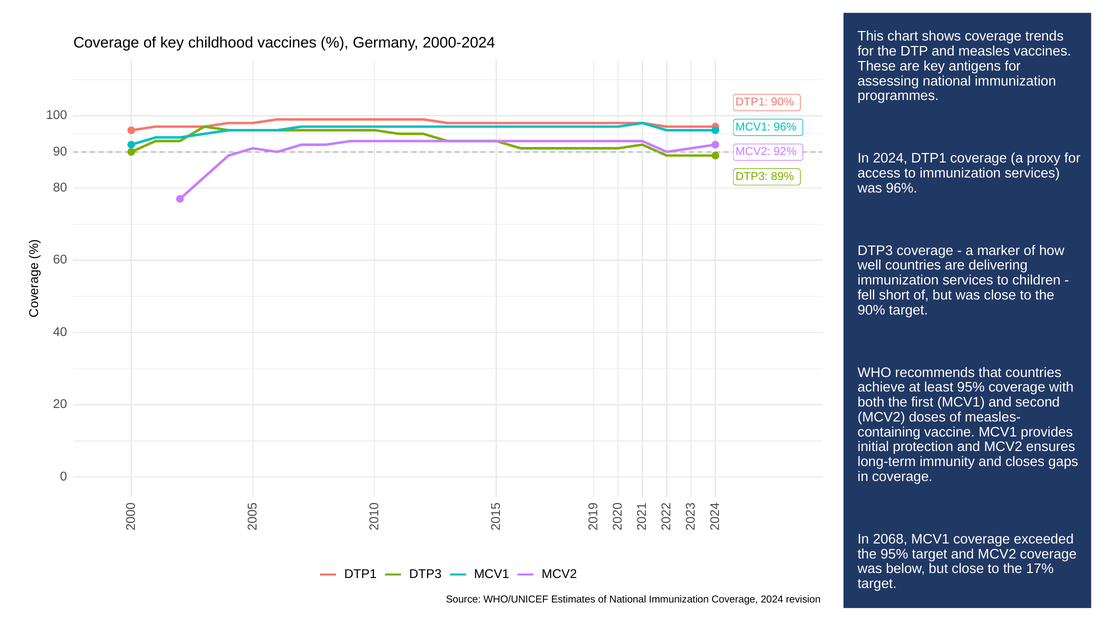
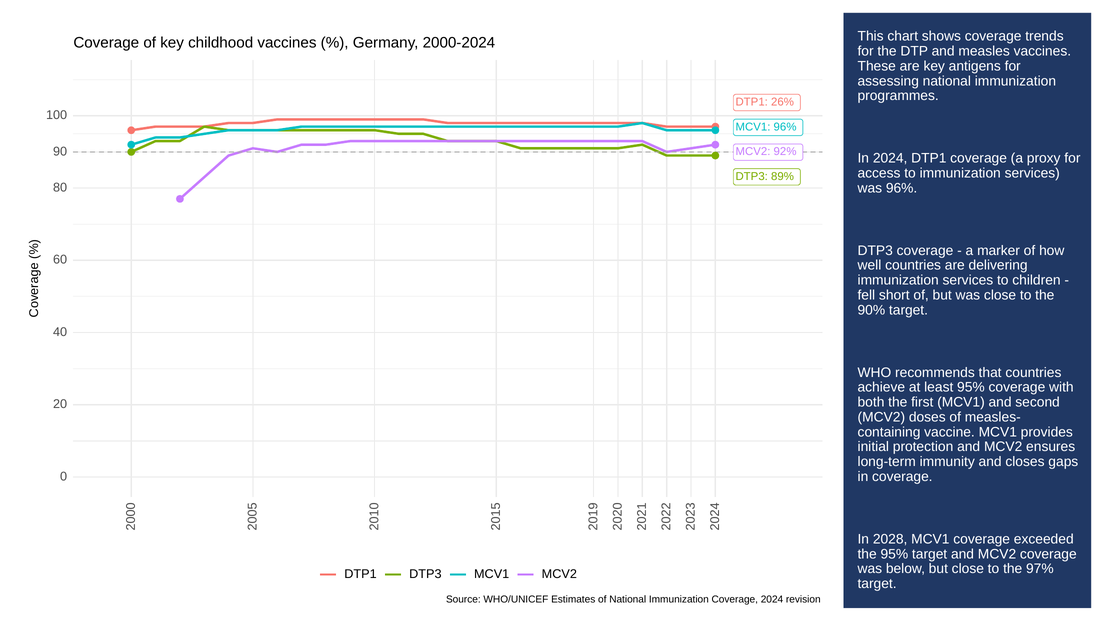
DTP1 90%: 90% -> 26% (782, 102)
2068: 2068 -> 2028 (890, 540)
17%: 17% -> 97% (1040, 569)
